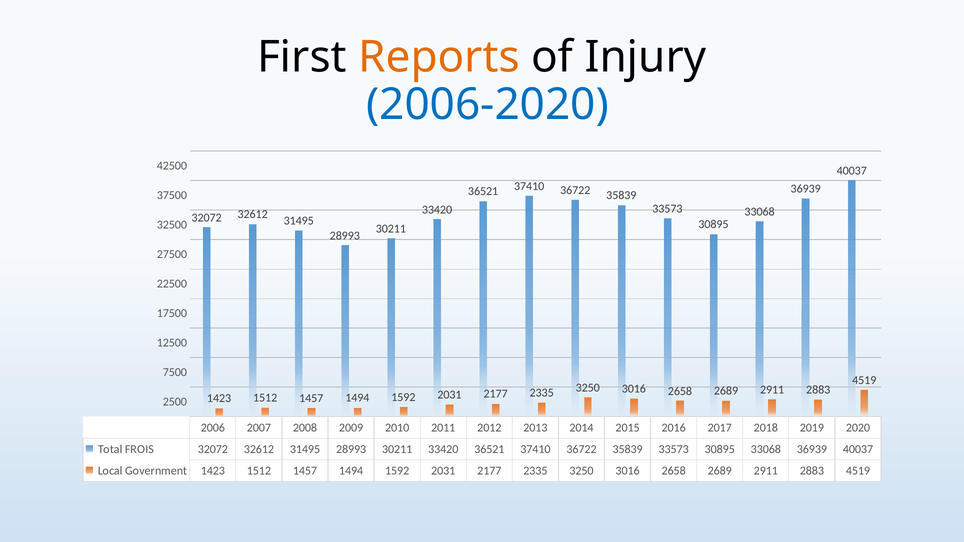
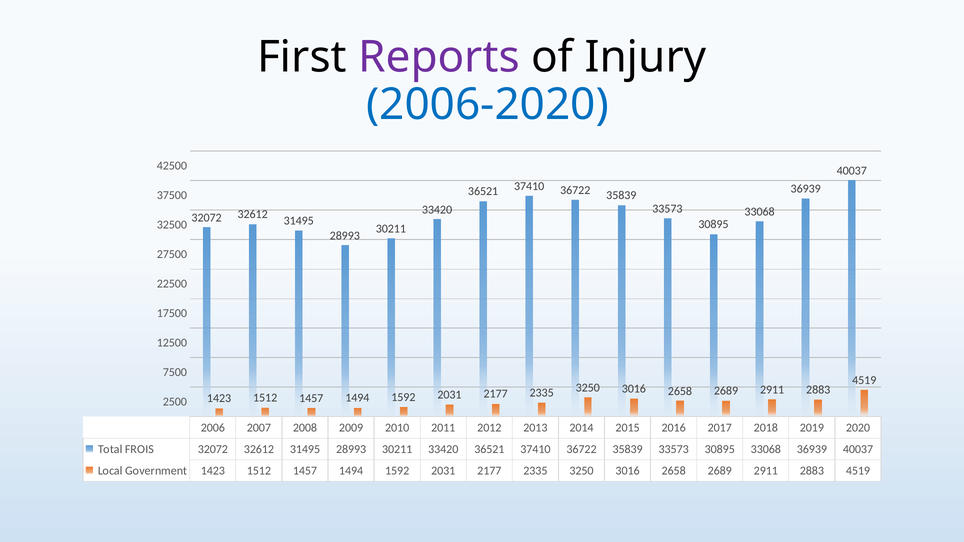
Reports colour: orange -> purple (439, 57)
